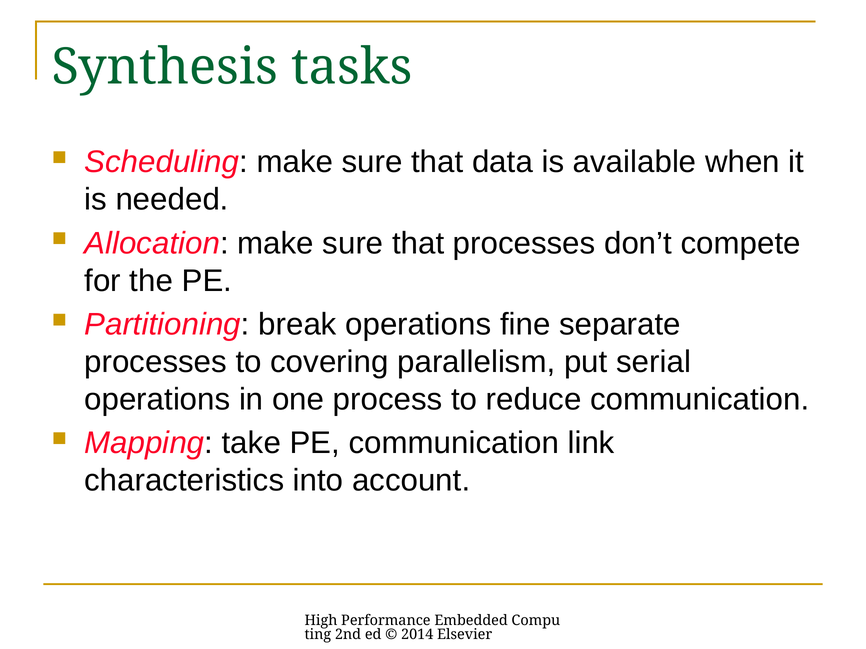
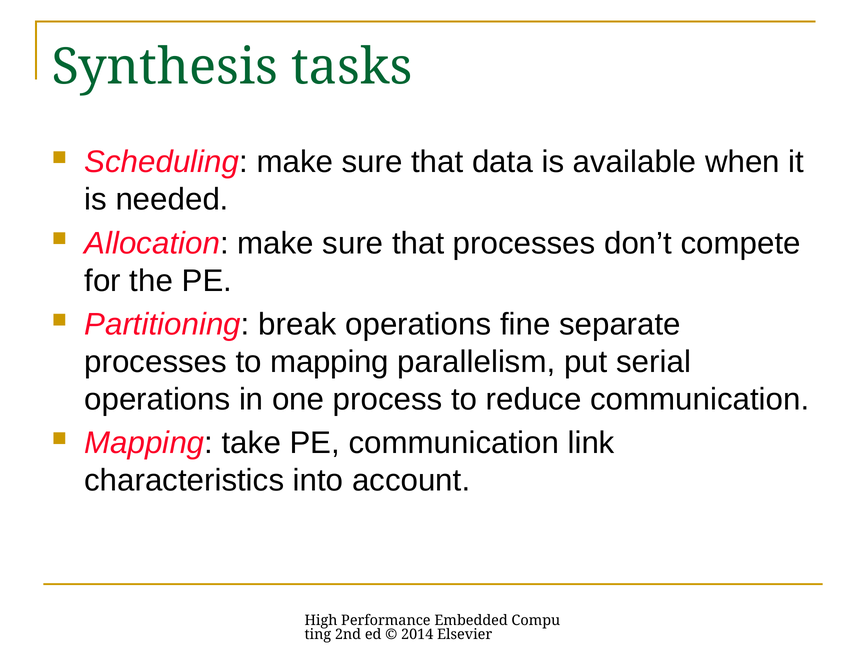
to covering: covering -> mapping (330, 362)
